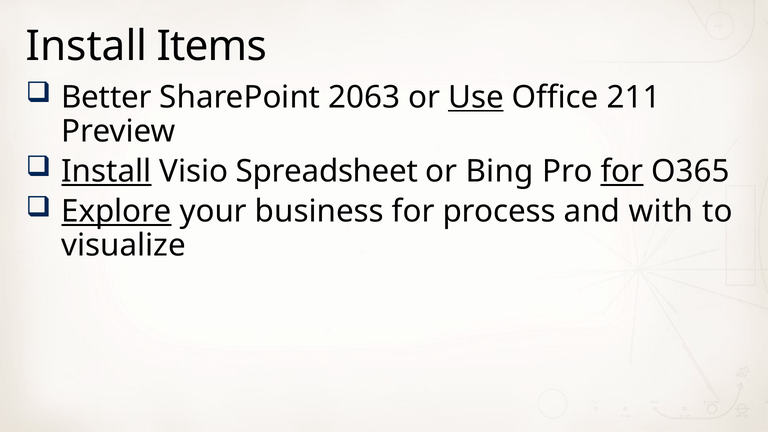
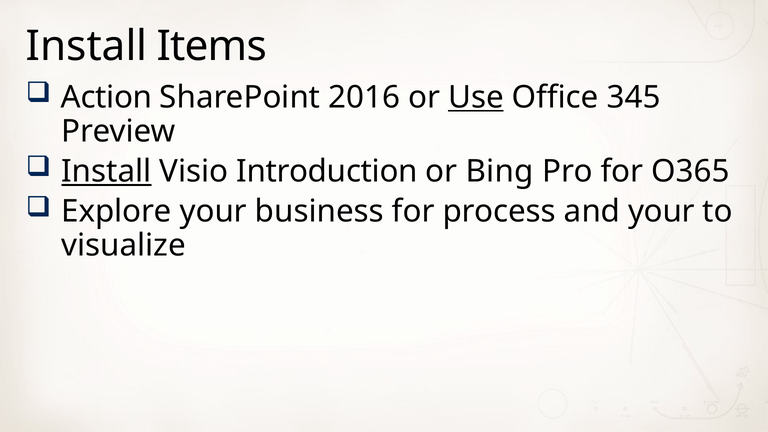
Better: Better -> Action (106, 97)
2063: 2063 -> 2016 (364, 97)
211: 211 -> 345 (634, 97)
Spreadsheet: Spreadsheet -> Introduction (327, 171)
for underline: present -> none (622, 171)
Explore underline: present -> none (116, 211)
and with: with -> your (661, 211)
